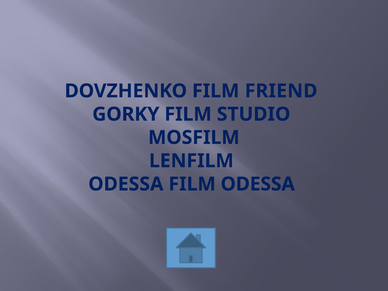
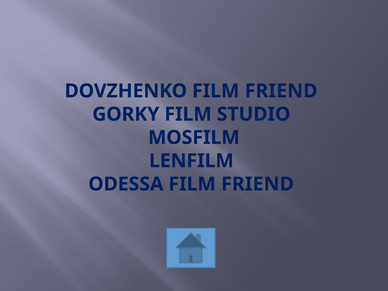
ODESSA FILM ODESSA: ODESSA -> FRIEND (257, 184)
